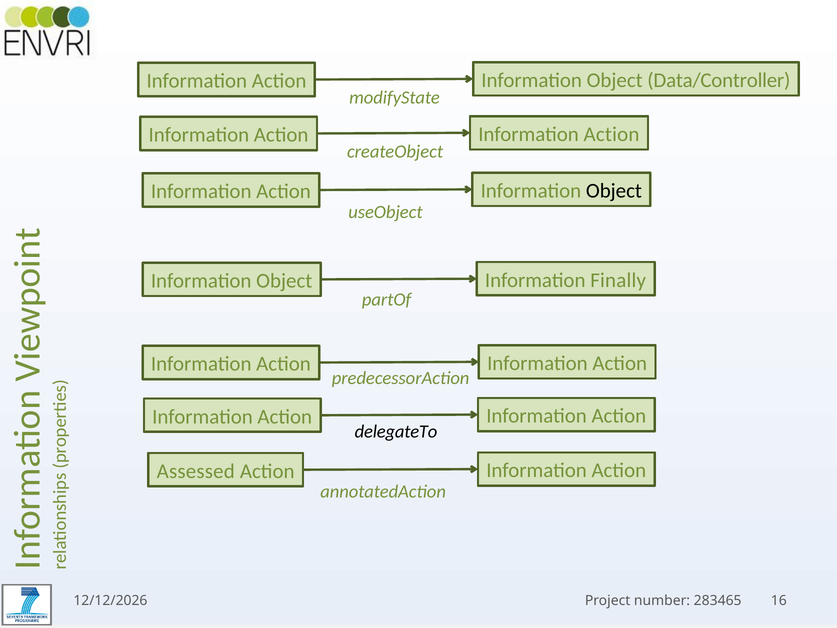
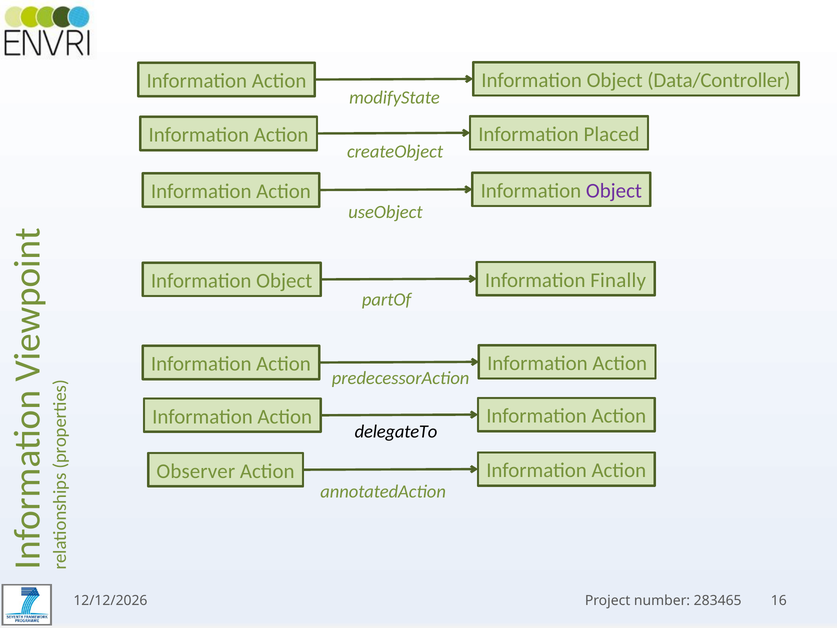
Action: Action -> Placed (612, 134)
Object colour: black -> purple (614, 191)
Assessed: Assessed -> Observer (196, 471)
